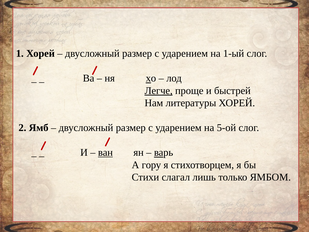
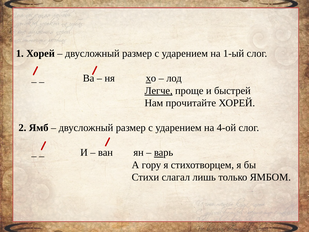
литературы: литературы -> прочитайте (191, 103)
5-ой: 5-ой -> 4-ой (226, 128)
ван underline: present -> none (105, 152)
